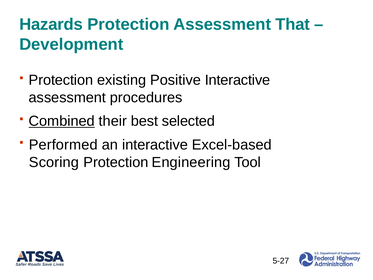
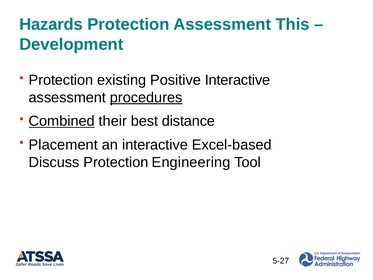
That: That -> This (293, 24)
procedures underline: none -> present (146, 97)
selected: selected -> distance (188, 121)
Performed: Performed -> Placement (63, 145)
Scoring: Scoring -> Discuss (54, 162)
